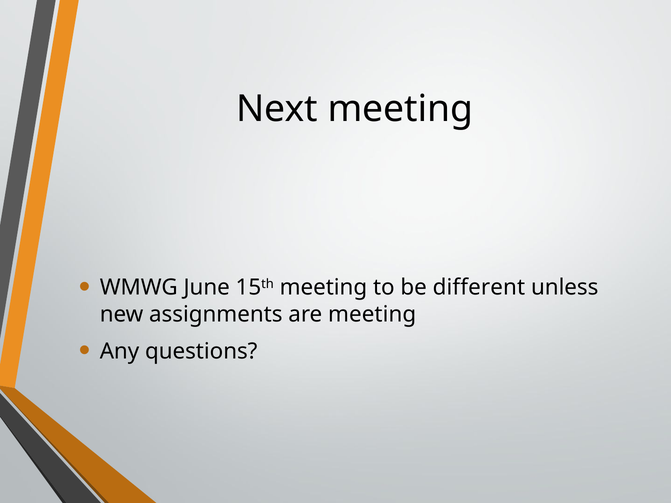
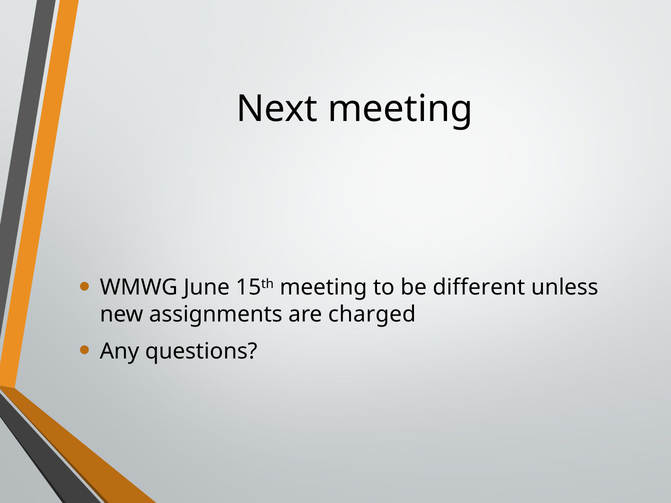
are meeting: meeting -> charged (372, 315)
